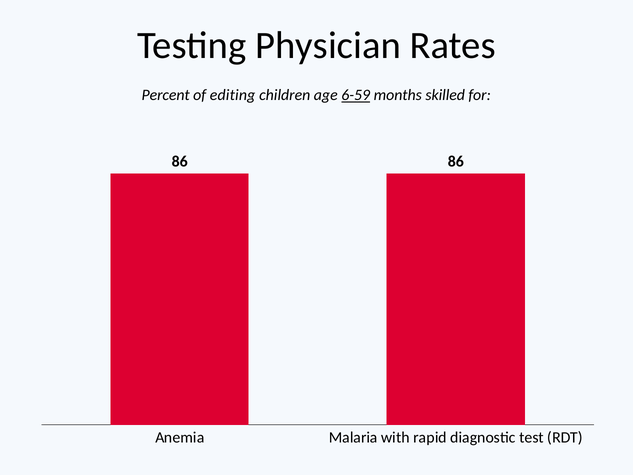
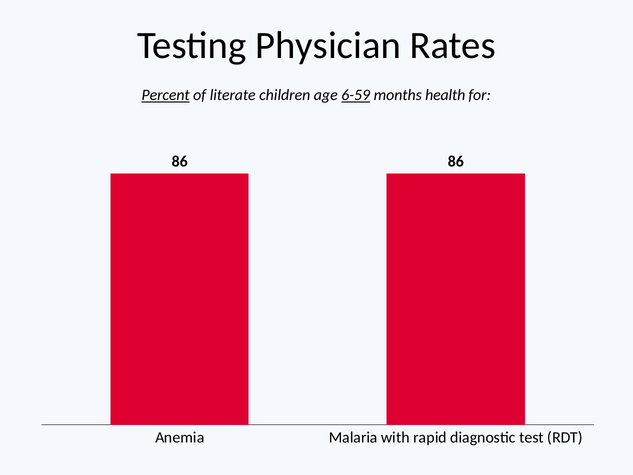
Percent underline: none -> present (166, 95)
editing: editing -> literate (233, 95)
skilled: skilled -> health (445, 95)
